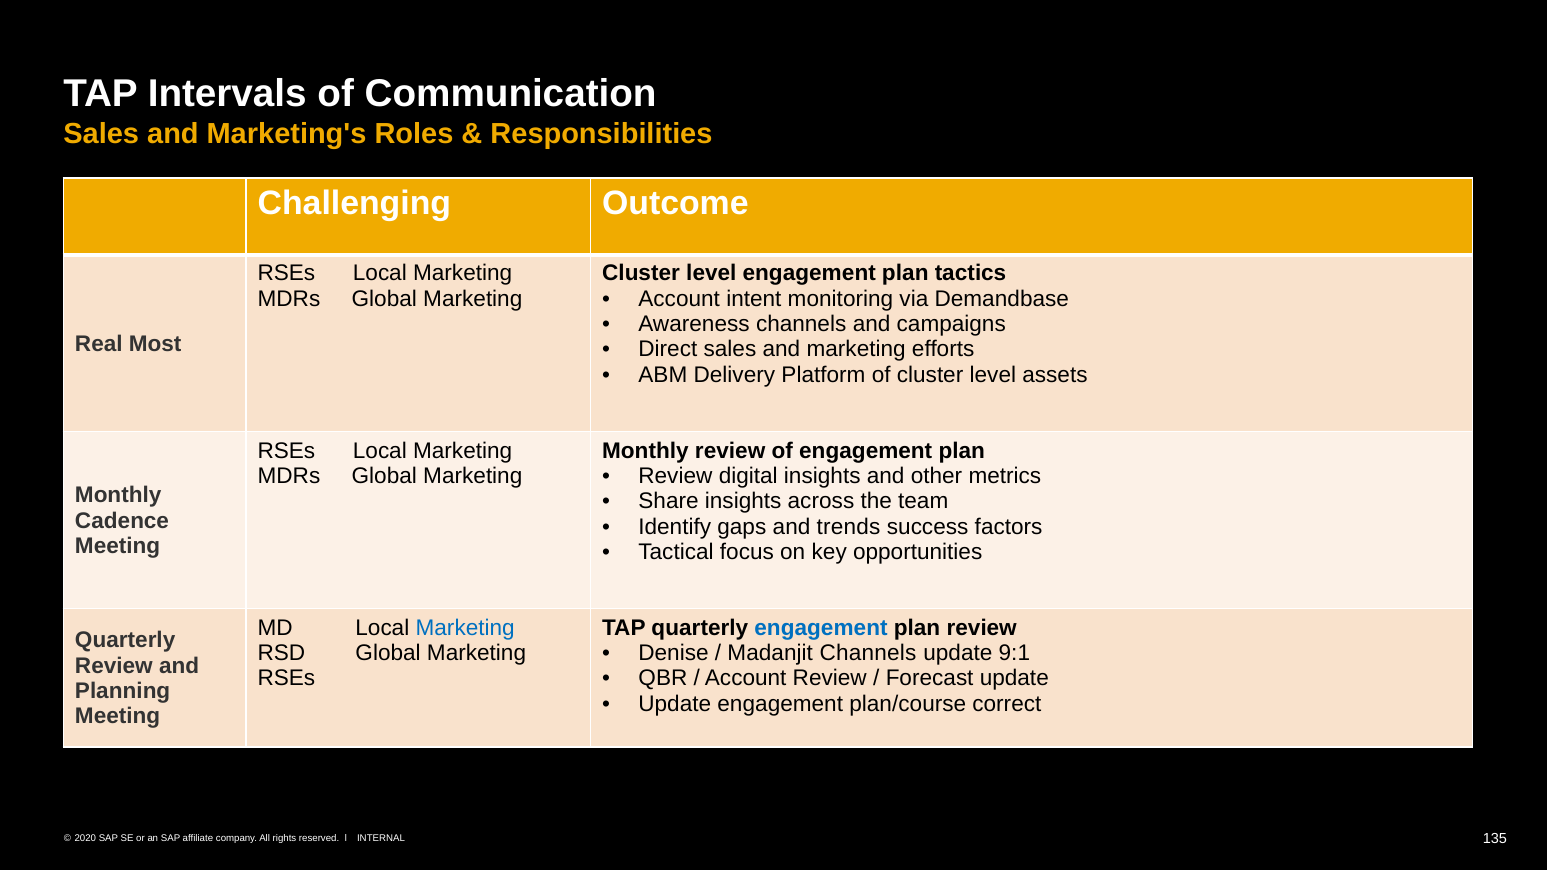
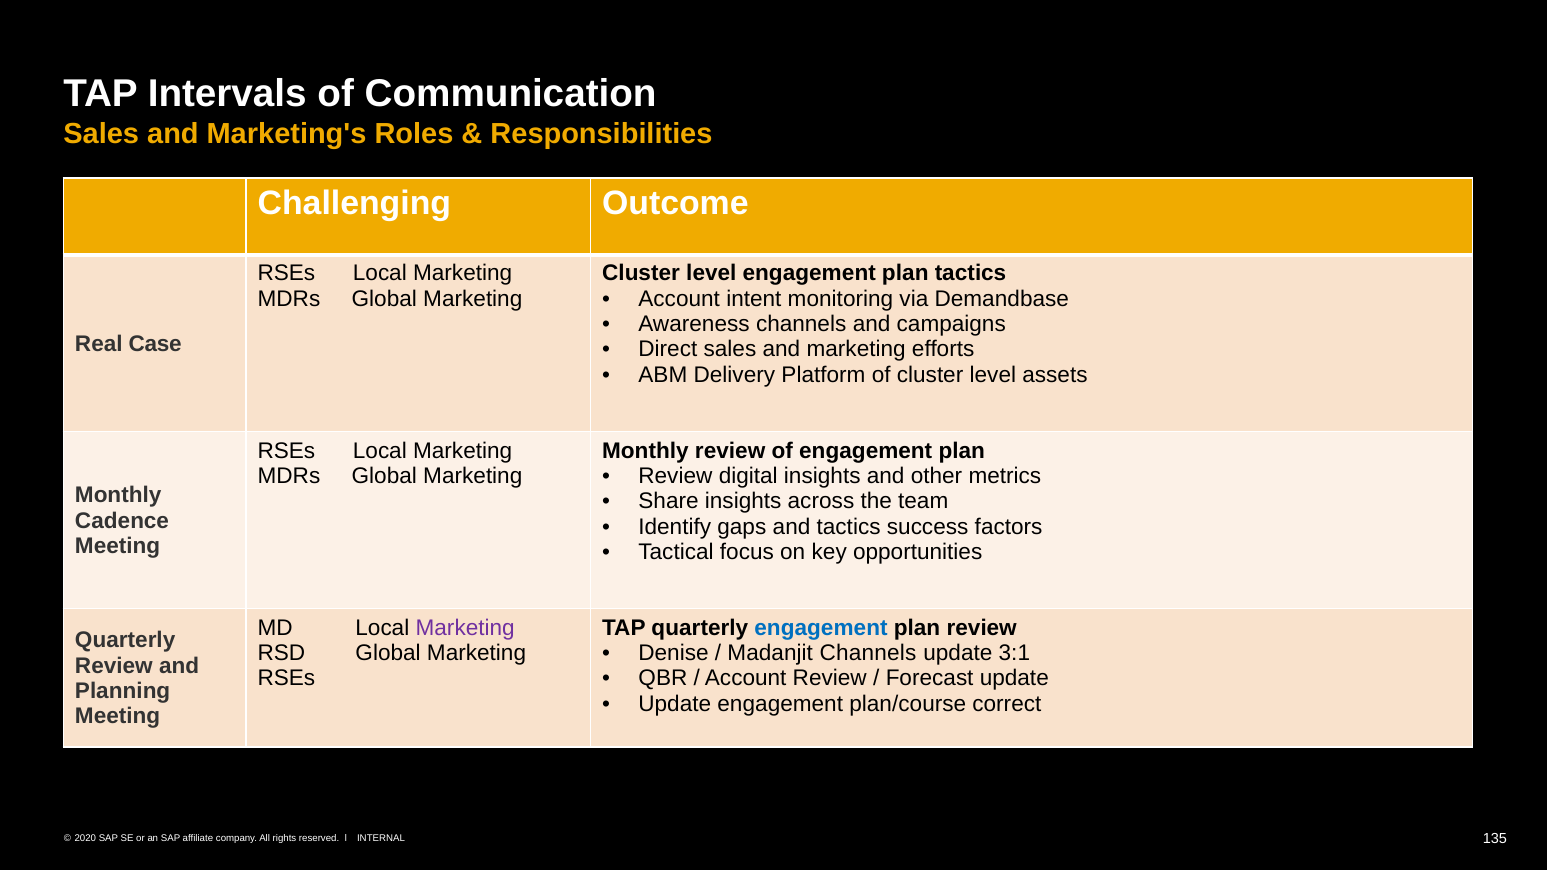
Most: Most -> Case (155, 344)
and trends: trends -> tactics (849, 527)
Marketing colour: blue -> purple (465, 628)
9:1: 9:1 -> 3:1 (1014, 653)
